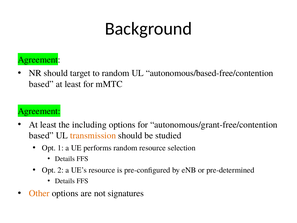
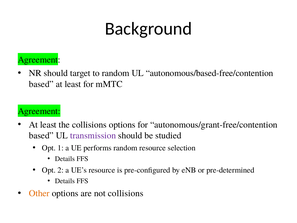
the including: including -> collisions (89, 125)
transmission colour: orange -> purple (93, 135)
not signatures: signatures -> collisions (126, 193)
